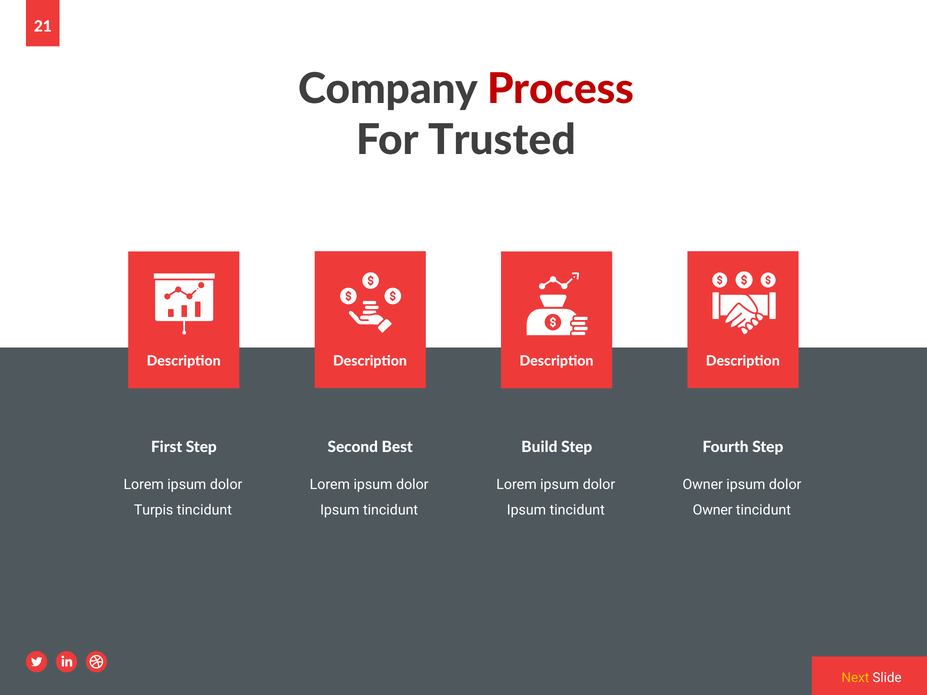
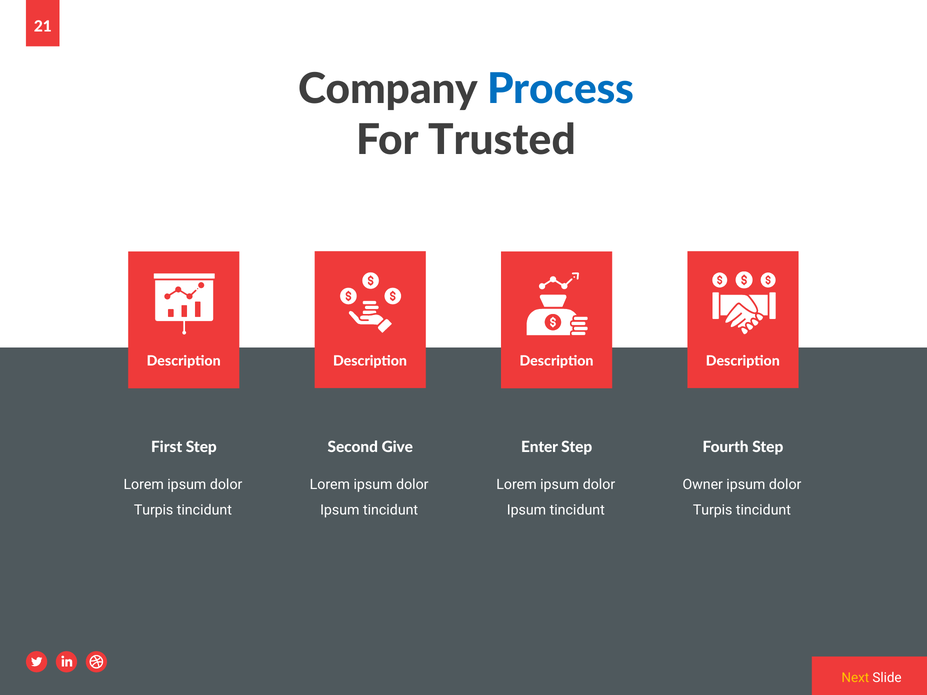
Process colour: red -> blue (561, 89)
Best: Best -> Give (397, 447)
Build: Build -> Enter (540, 447)
Owner: Owner -> Turpis (713, 510)
